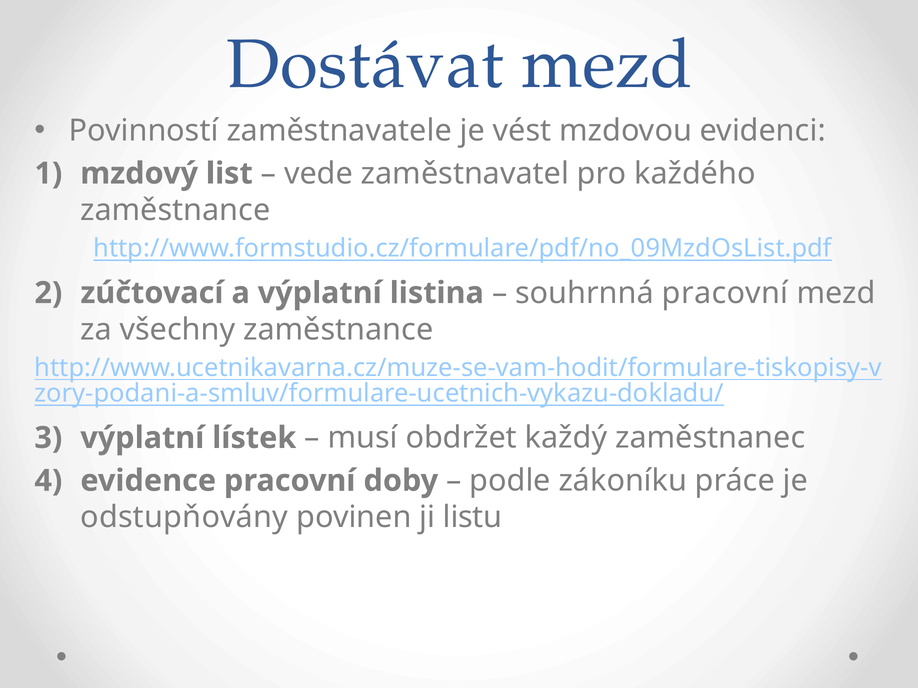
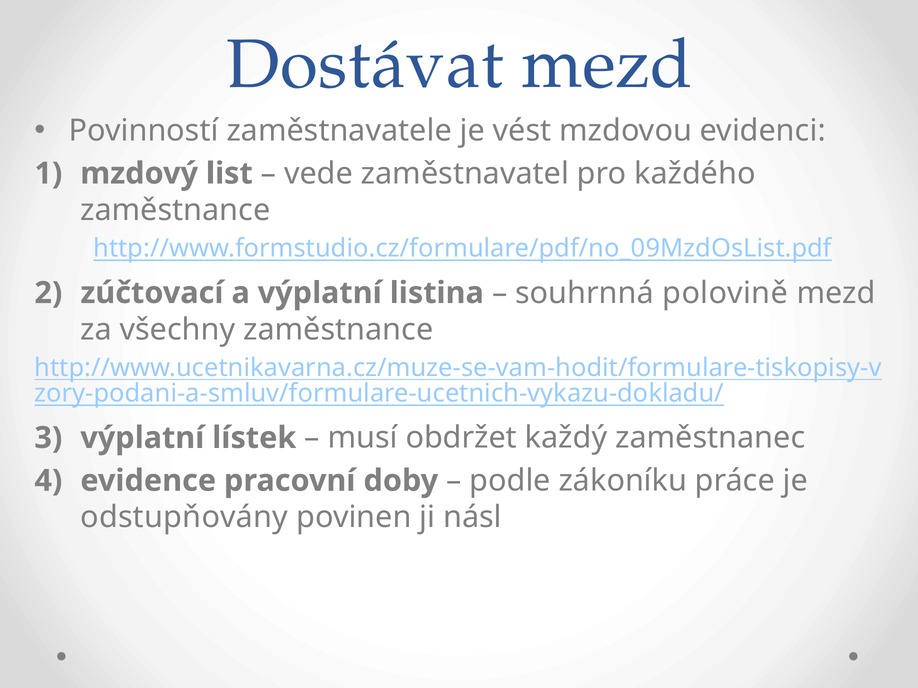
souhrnná pracovní: pracovní -> polovině (725, 293)
listu: listu -> násl (472, 518)
